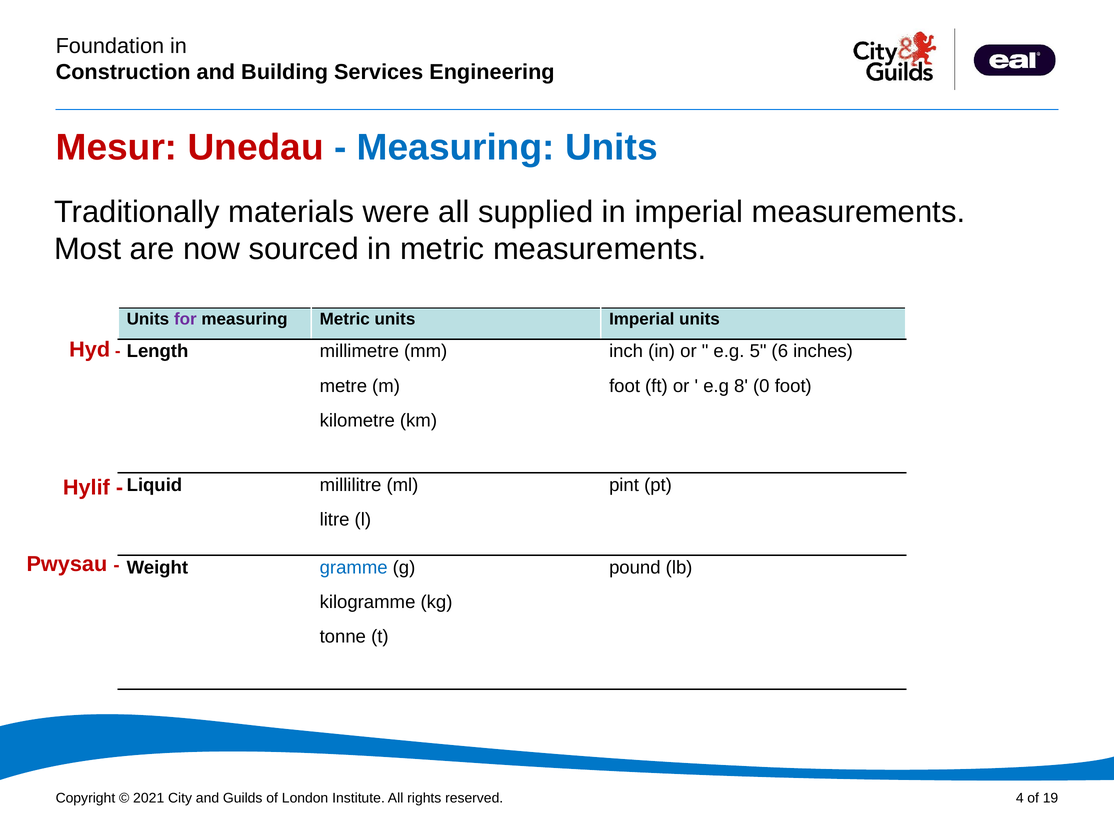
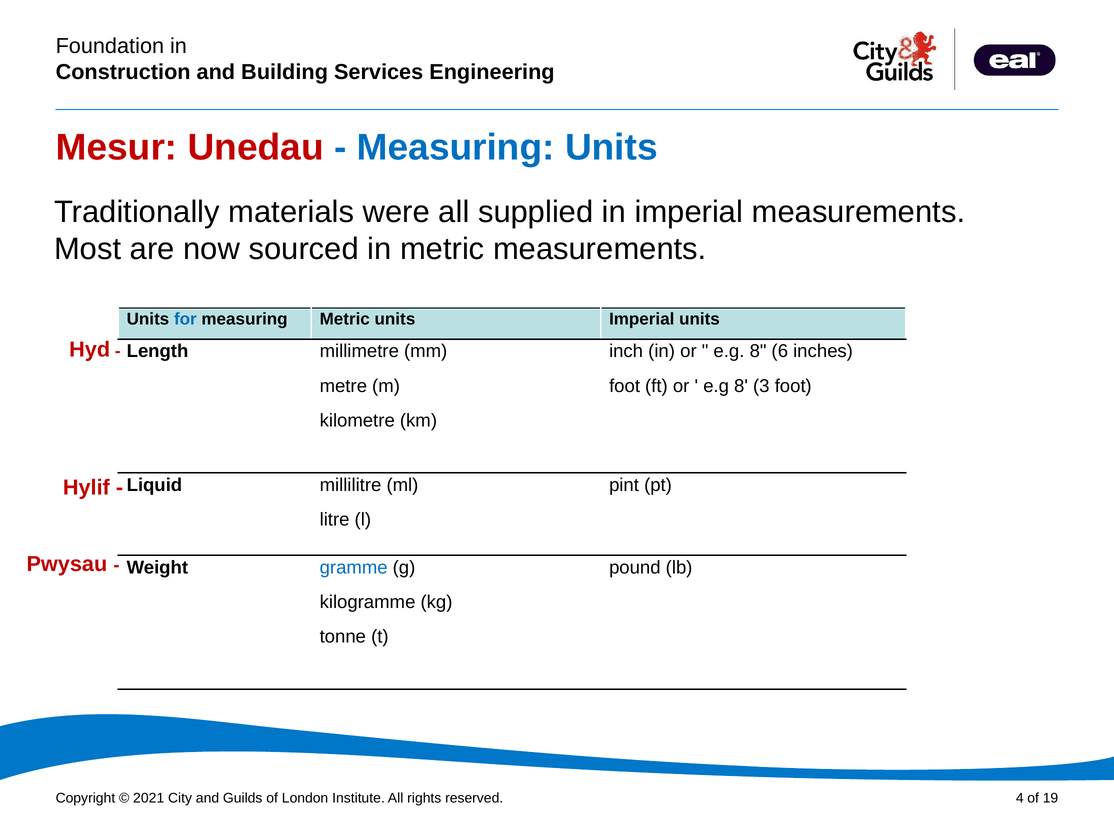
for colour: purple -> blue (185, 319)
5: 5 -> 8 (758, 352)
0: 0 -> 3 (761, 386)
